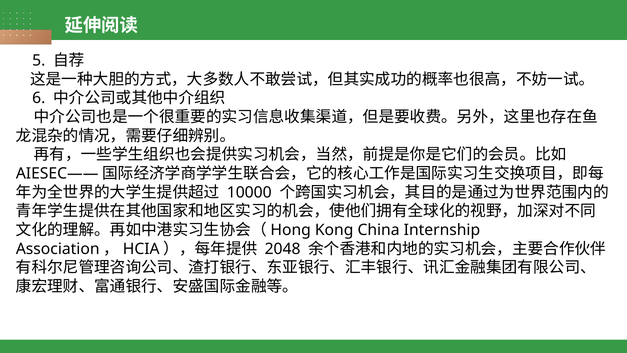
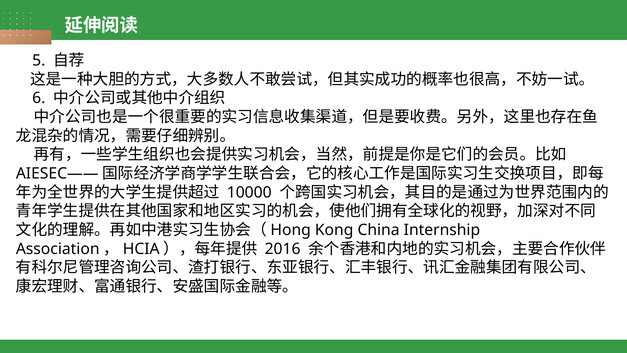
2048: 2048 -> 2016 (283, 249)
